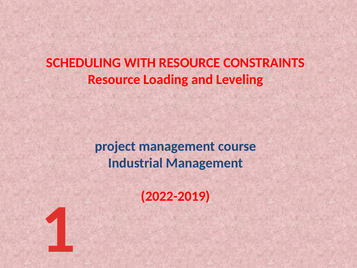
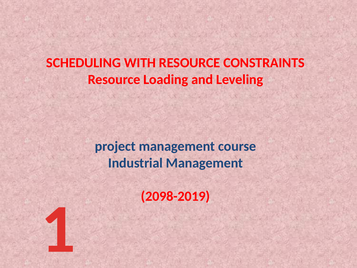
2022-2019: 2022-2019 -> 2098-2019 (176, 196)
